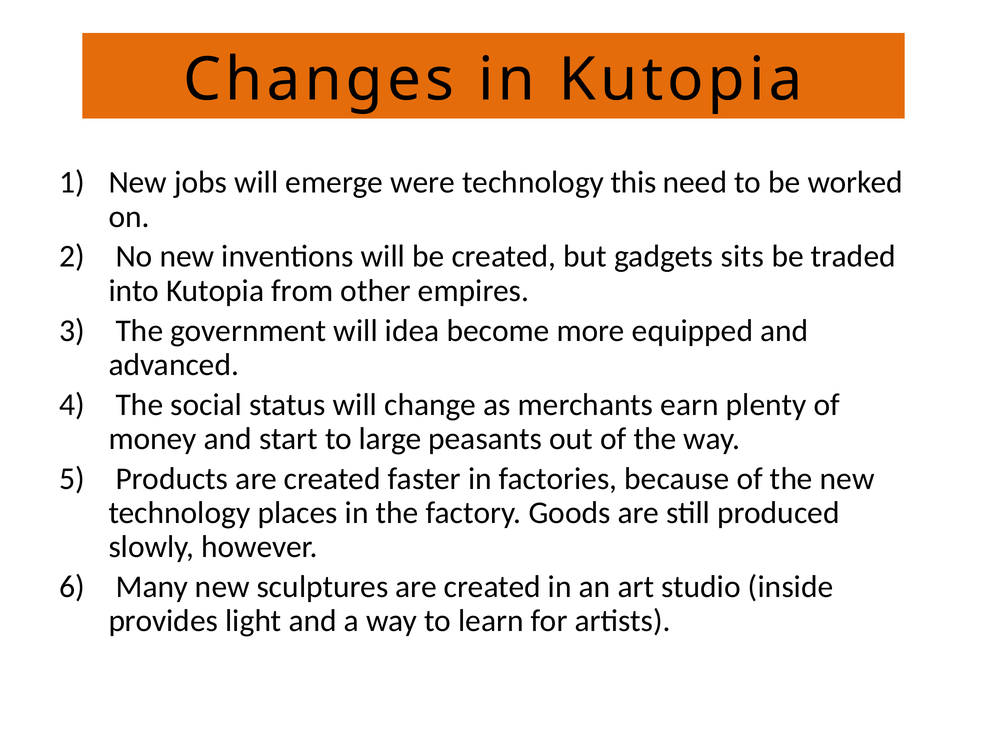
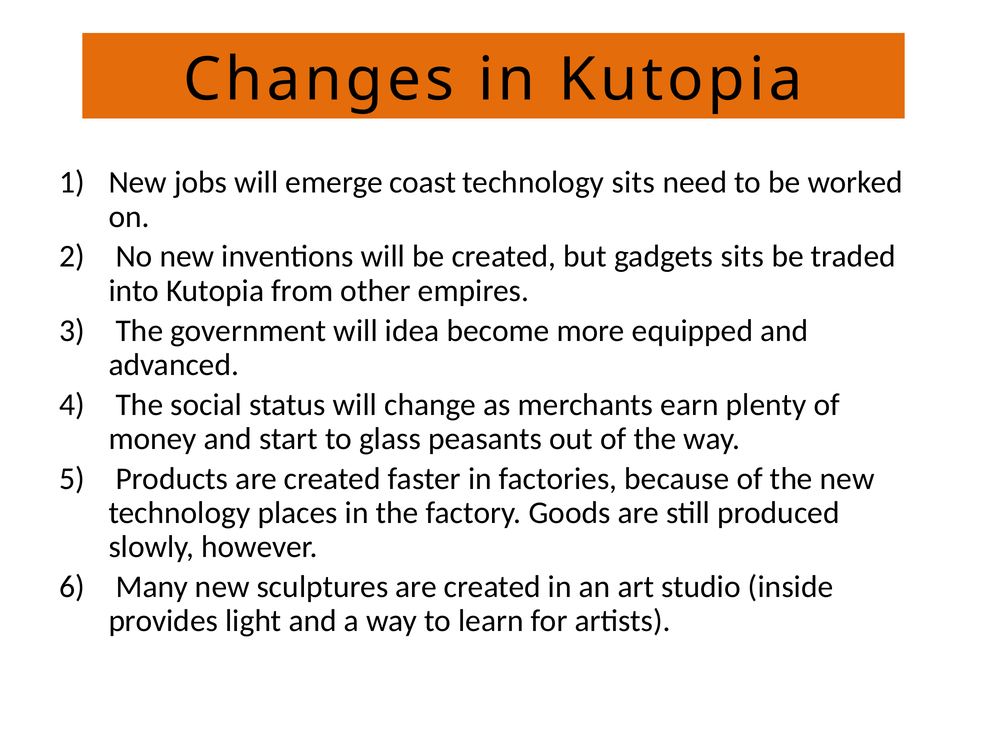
were: were -> coast (423, 182)
technology this: this -> sits (633, 182)
large: large -> glass (390, 438)
